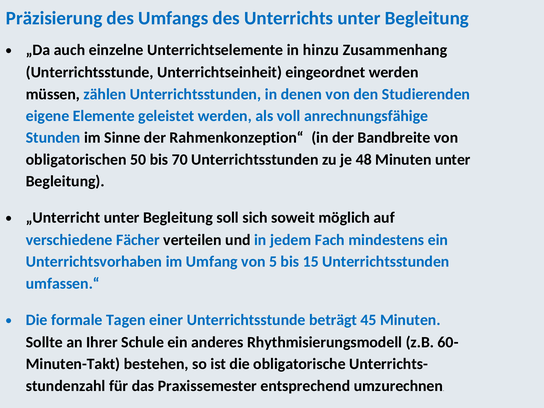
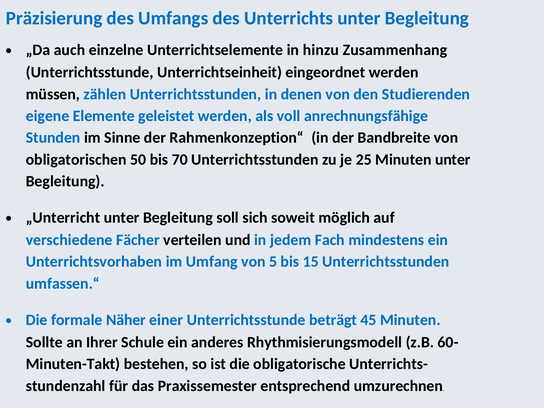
48: 48 -> 25 (364, 159)
Tagen: Tagen -> Näher (126, 320)
